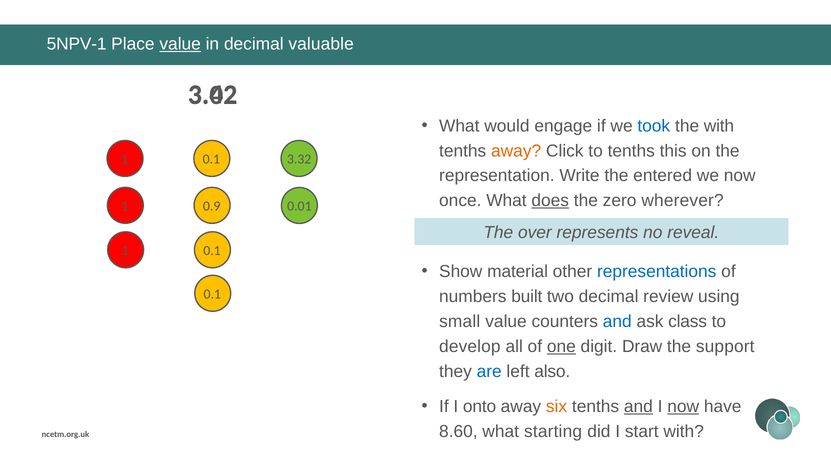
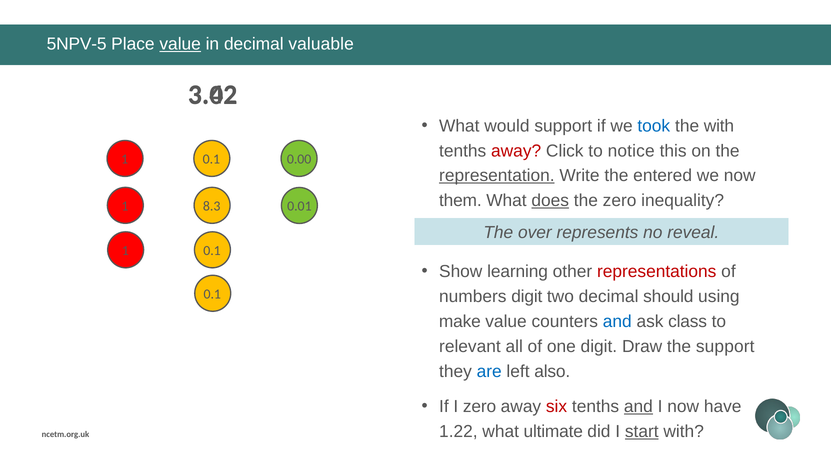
5NPV-1: 5NPV-1 -> 5NPV-5 (77, 44)
would engage: engage -> support (563, 126)
away colour: orange -> red (516, 151)
to tenths: tenths -> notice (631, 151)
3.32: 3.32 -> 0.00 (299, 159)
representation underline: none -> present (497, 176)
once: once -> them (460, 200)
wherever: wherever -> inequality (683, 200)
0.9: 0.9 -> 8.3 (212, 206)
material: material -> learning (518, 271)
representations colour: blue -> red (657, 271)
numbers built: built -> digit (527, 296)
review: review -> should (668, 296)
small: small -> make (460, 321)
develop: develop -> relevant (470, 346)
one underline: present -> none (561, 346)
I onto: onto -> zero (480, 406)
six colour: orange -> red (557, 406)
now underline: present -> none (683, 406)
8.60: 8.60 -> 1.22 (458, 431)
starting: starting -> ultimate (553, 431)
start underline: none -> present (642, 431)
